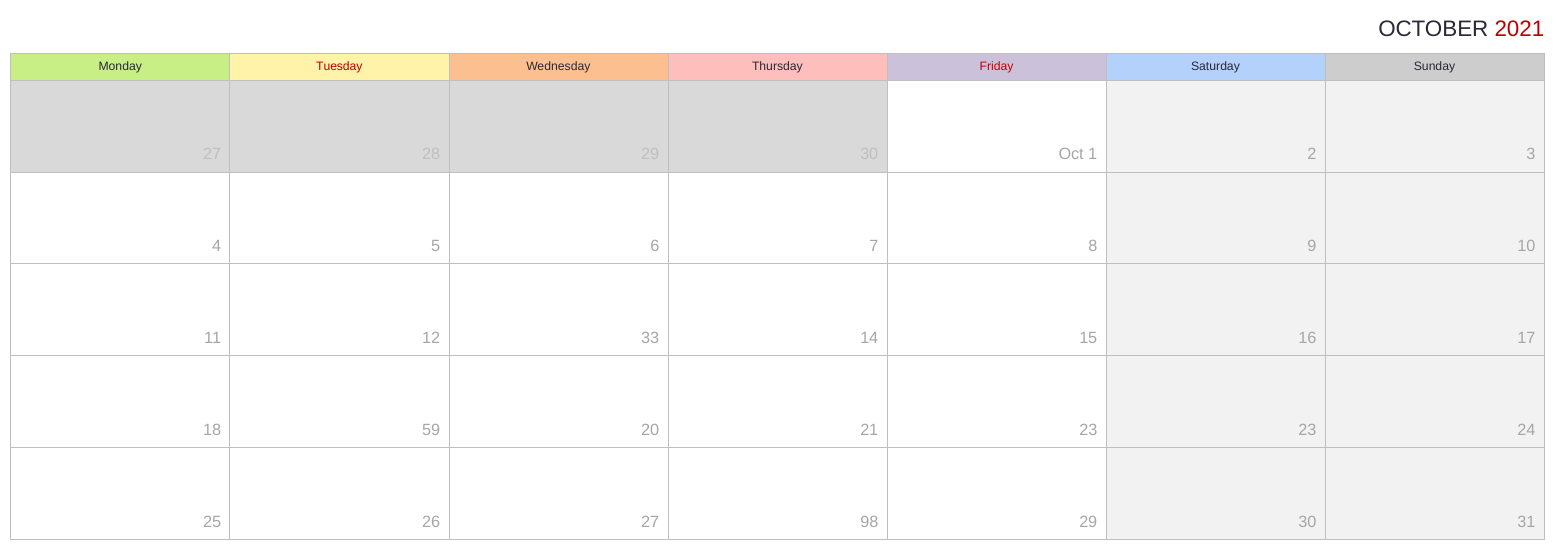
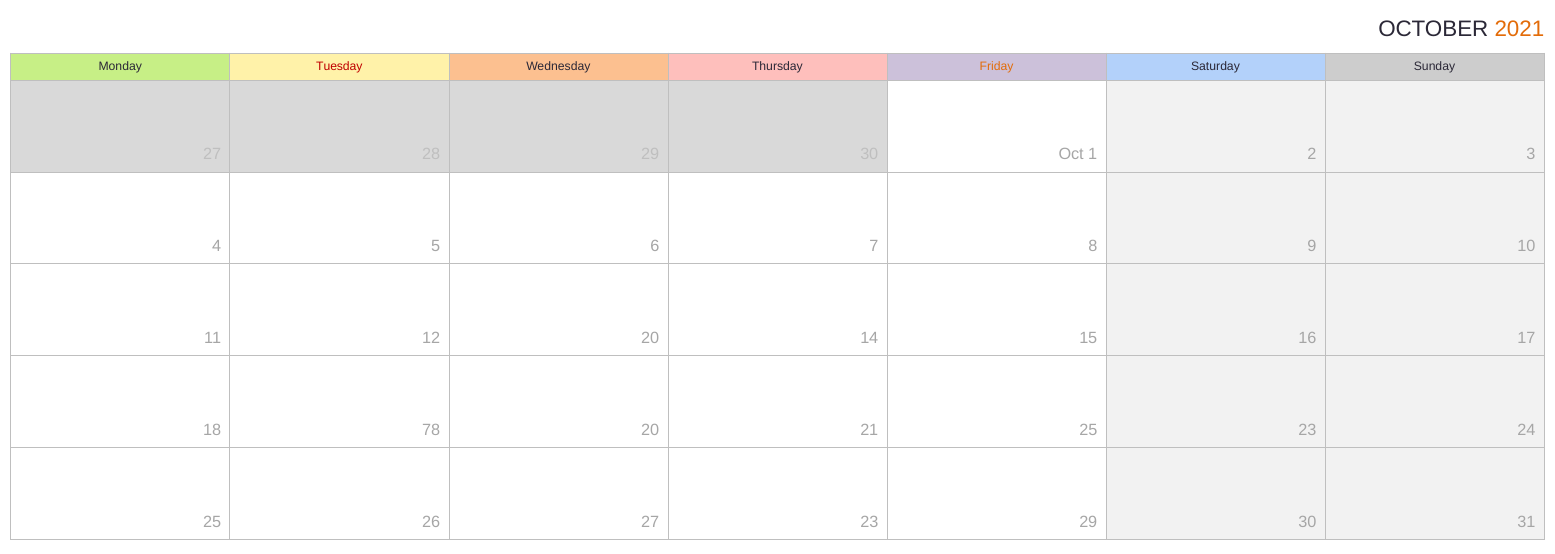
2021 colour: red -> orange (1519, 29)
Friday colour: red -> orange (996, 67)
12 33: 33 -> 20 (650, 338)
59: 59 -> 78 (431, 430)
21 23: 23 -> 25 (1088, 430)
27 98: 98 -> 23 (869, 522)
